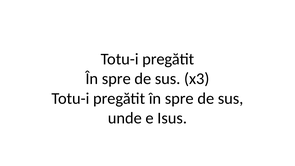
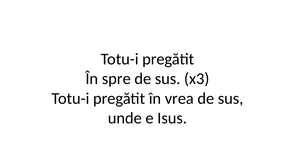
spre: spre -> vrea (179, 98)
